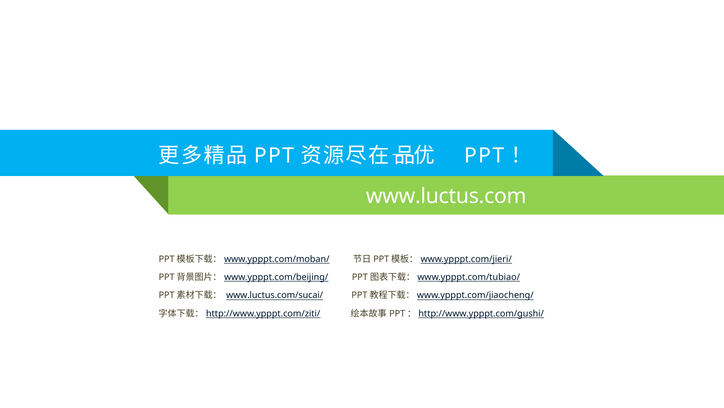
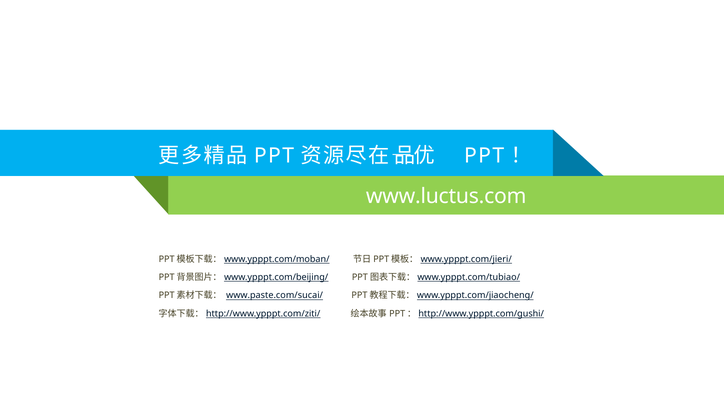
www.luctus.com/sucai/: www.luctus.com/sucai/ -> www.paste.com/sucai/ (275, 295)
